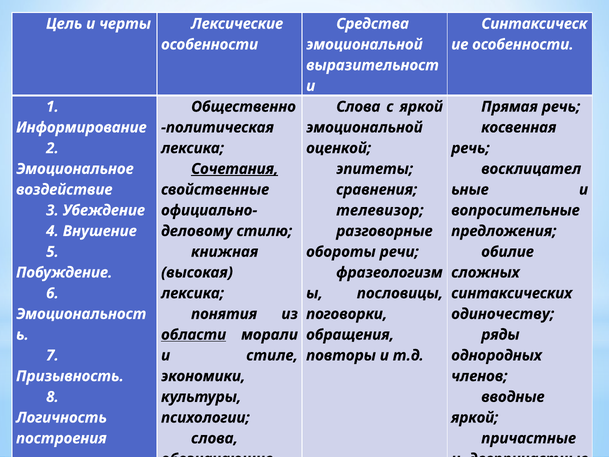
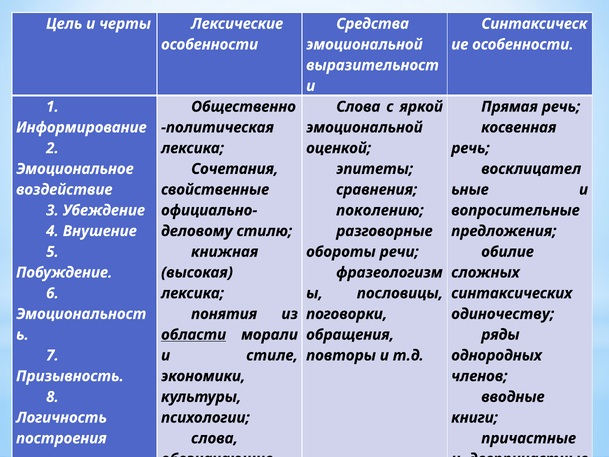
Сочетания underline: present -> none (235, 169)
телевизор: телевизор -> поколению (380, 210)
яркой: яркой -> книги (475, 417)
